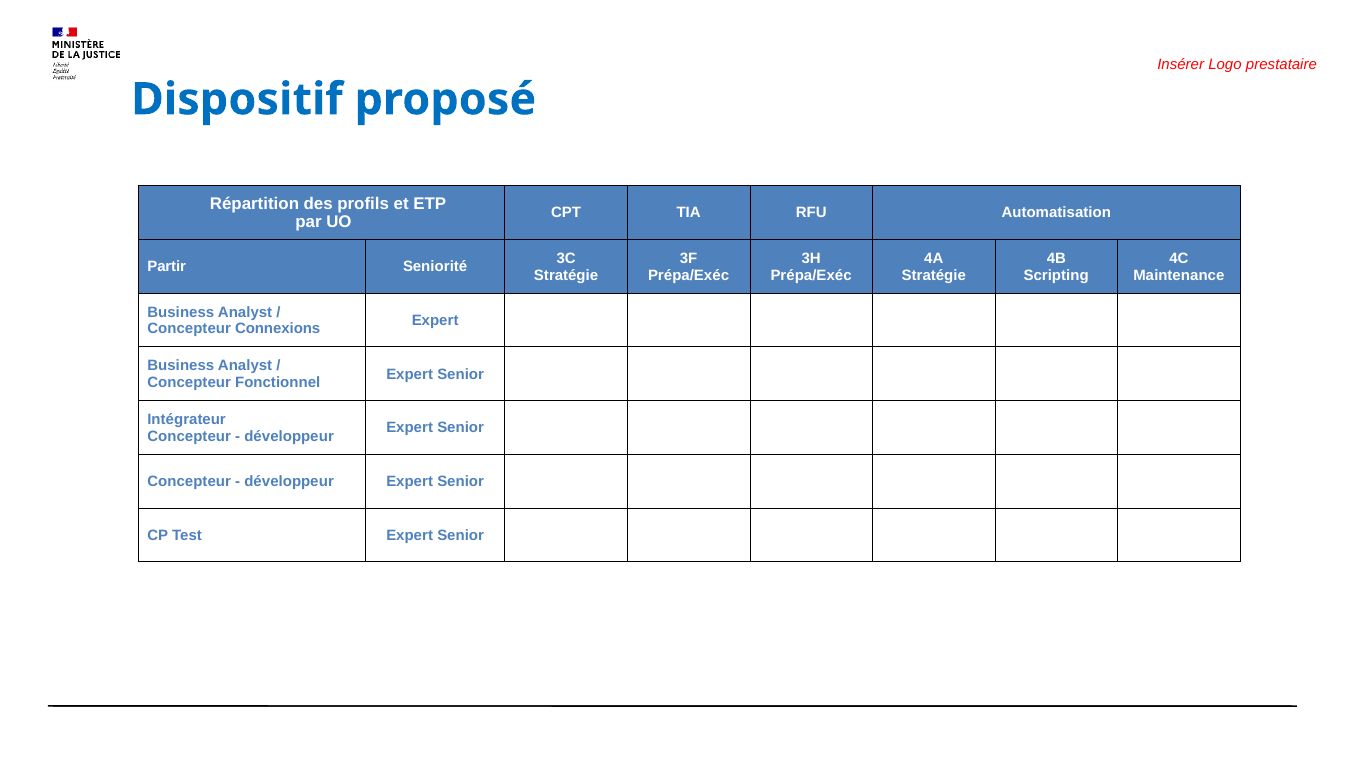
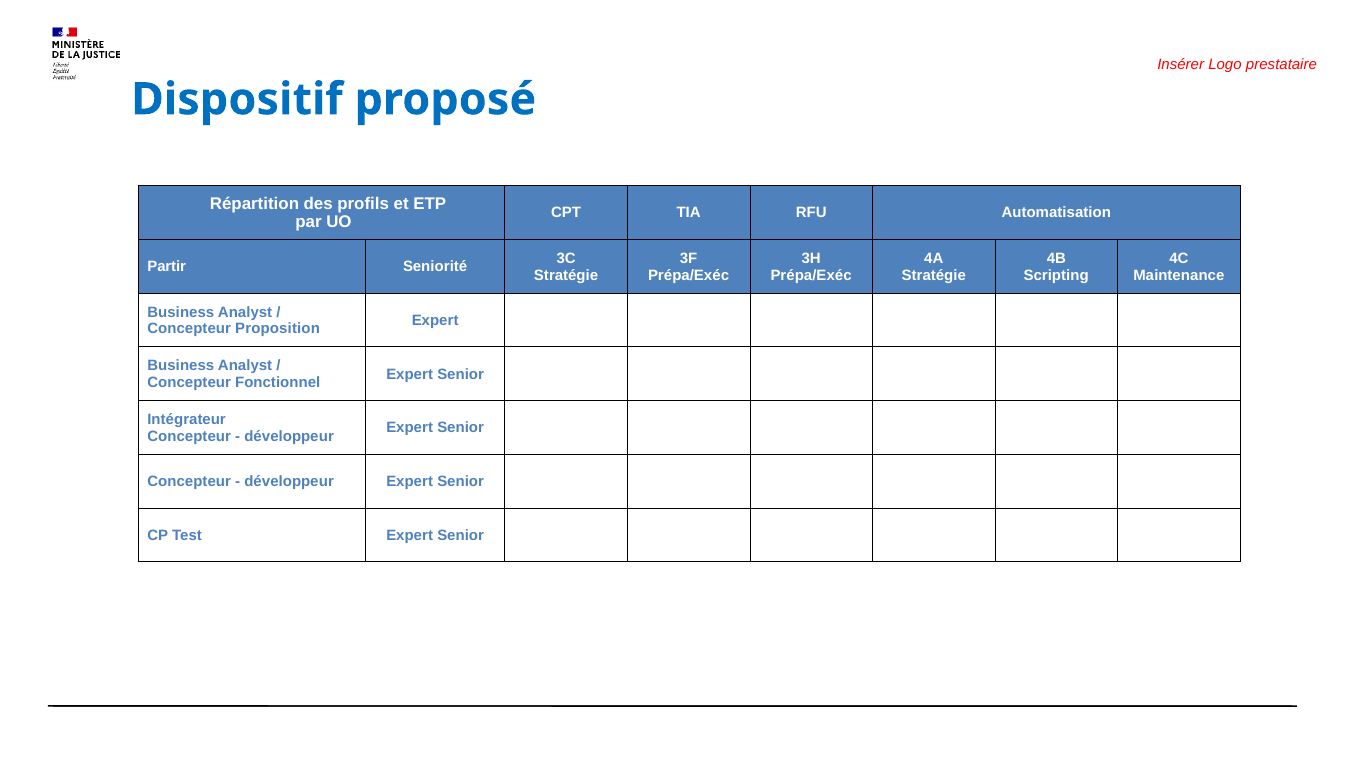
Connexions: Connexions -> Proposition (278, 329)
